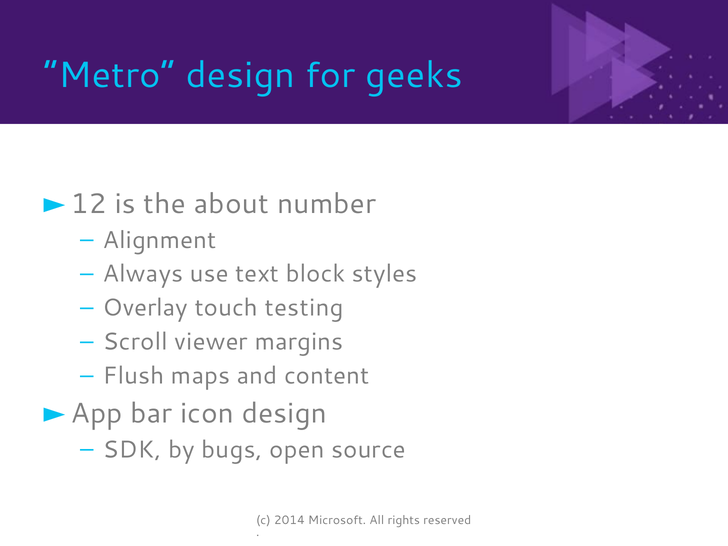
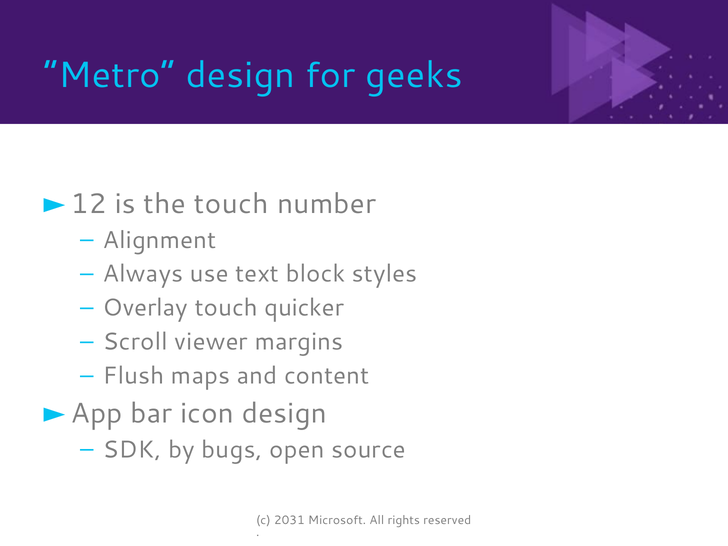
the about: about -> touch (231, 204)
testing: testing -> quicker (304, 308)
2014: 2014 -> 2031 (289, 520)
